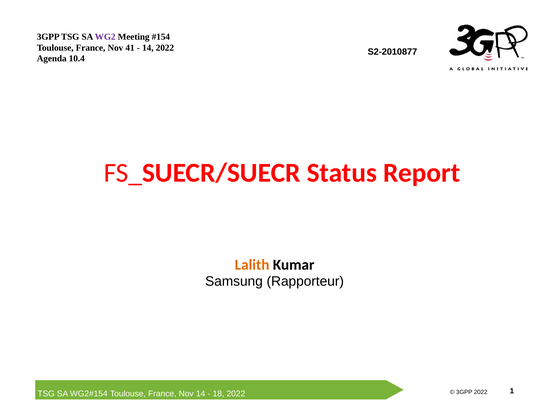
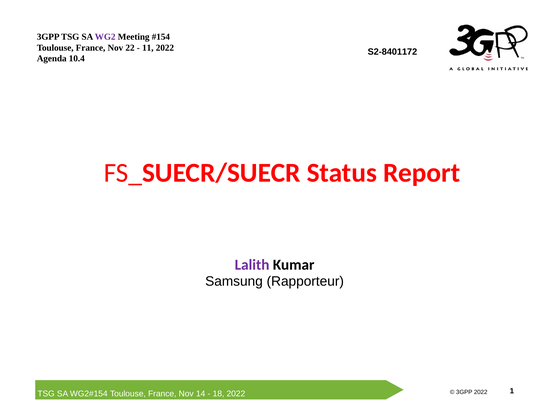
41: 41 -> 22 (130, 48)
14: 14 -> 11 (148, 48)
S2-2010877: S2-2010877 -> S2-8401172 (392, 52)
Lalith colour: orange -> purple (252, 265)
